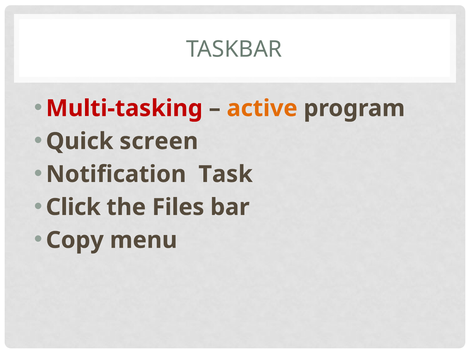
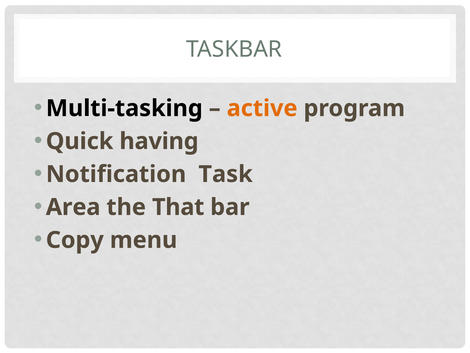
Multi-tasking colour: red -> black (124, 108)
screen: screen -> having (159, 141)
Click: Click -> Area (73, 207)
Files: Files -> That (178, 207)
